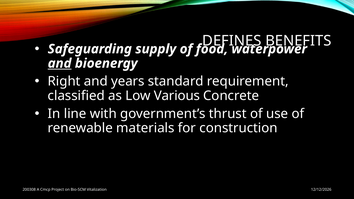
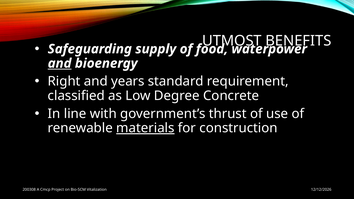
DEFINES: DEFINES -> UTMOST (232, 41)
Various: Various -> Degree (177, 96)
materials underline: none -> present (145, 128)
